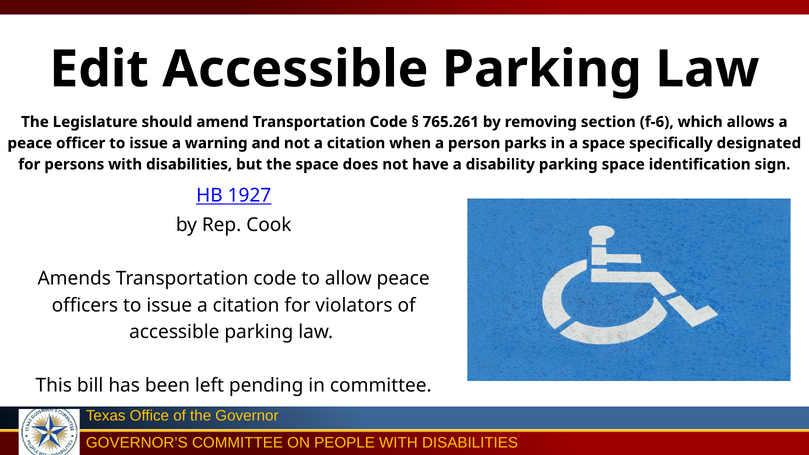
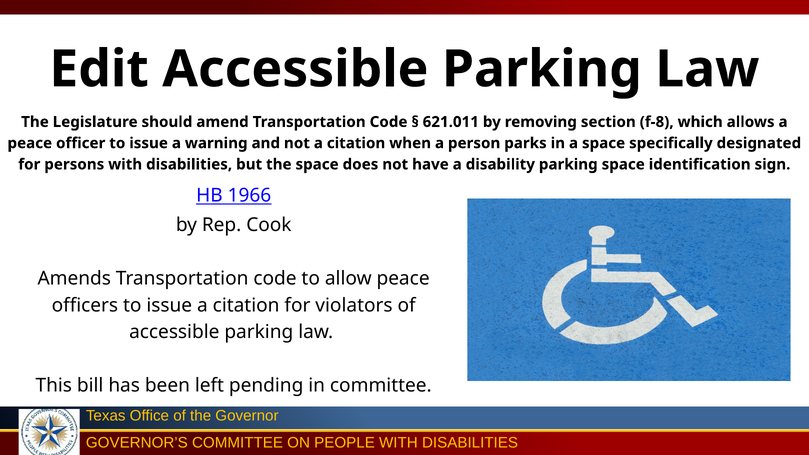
765.261: 765.261 -> 621.011 (451, 122)
f-6: f-6 -> f-8 (657, 122)
1927: 1927 -> 1966 (249, 195)
